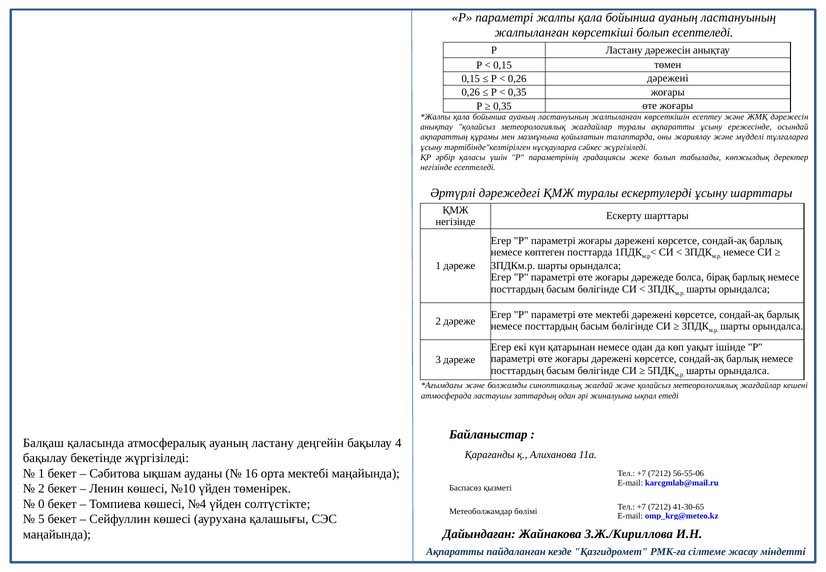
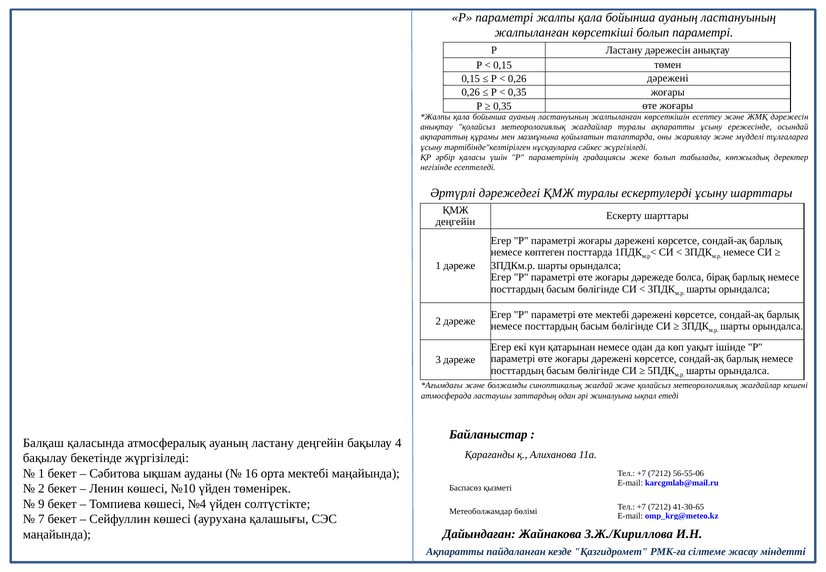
болып есептеледі: есептеледі -> параметрі (703, 33)
негізінде: негізінде -> деңгейін (455, 222)
0: 0 -> 9 (41, 504)
5: 5 -> 7 (41, 519)
